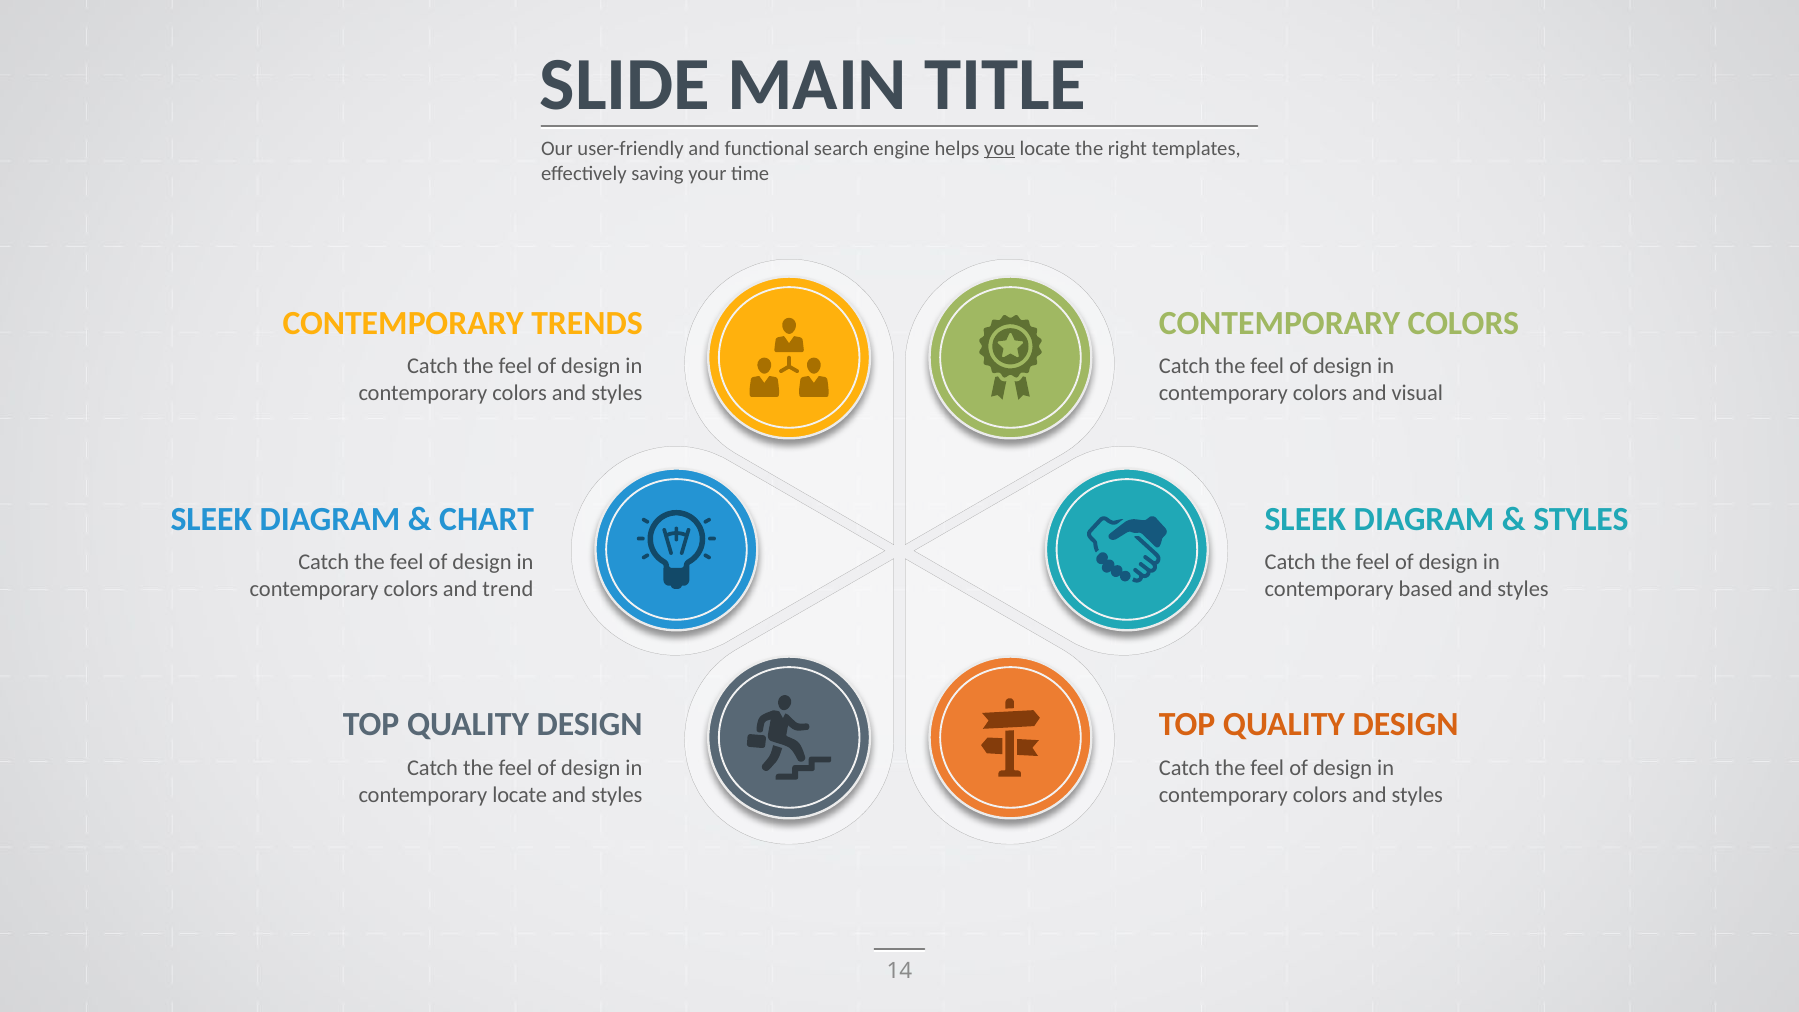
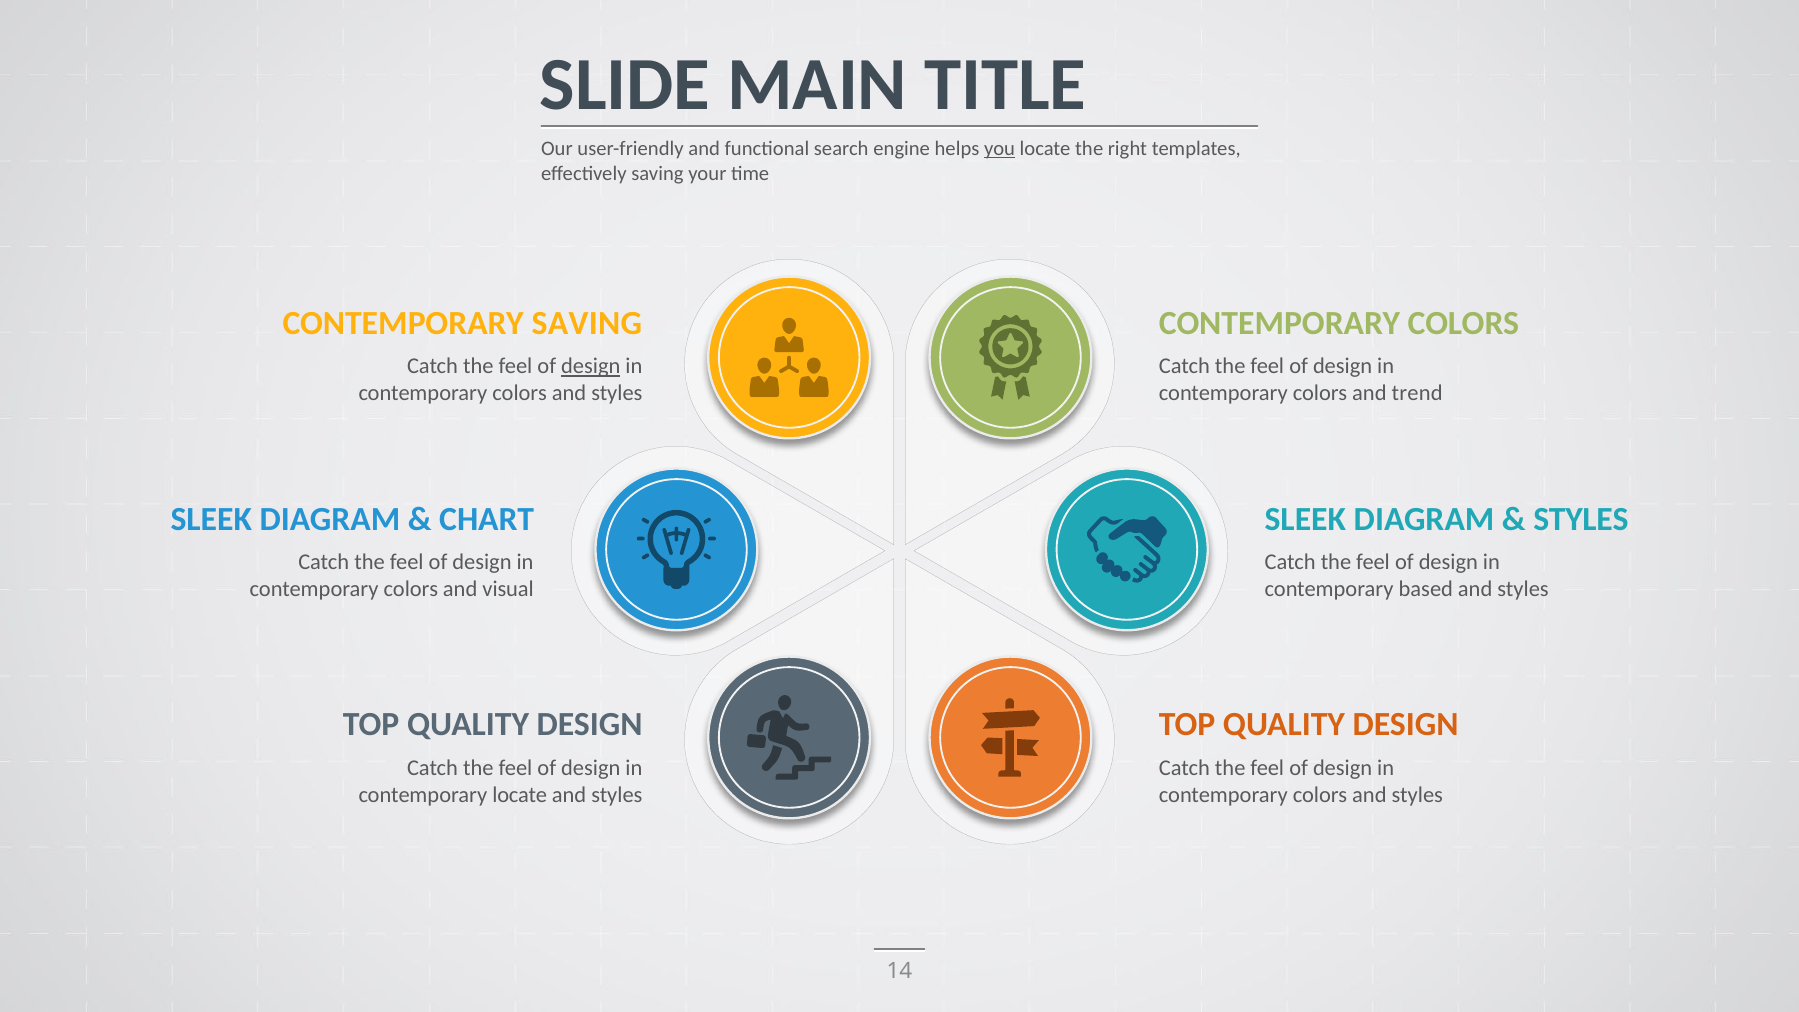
CONTEMPORARY TRENDS: TRENDS -> SAVING (587, 323)
design underline: none -> present (591, 366)
visual: visual -> trend (1417, 393)
trend: trend -> visual (508, 589)
